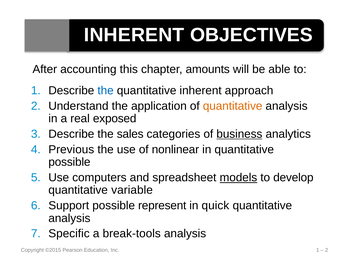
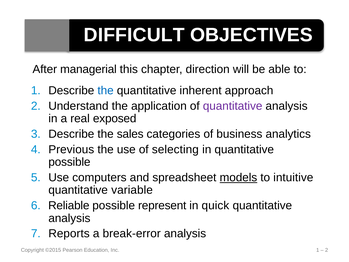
INHERENT: INHERENT -> DIFFICULT (134, 35)
accounting: accounting -> managerial (88, 69)
amounts: amounts -> direction (208, 69)
quantitative colour: orange -> purple (233, 106)
business underline: present -> none (239, 134)
nonlinear: nonlinear -> selecting (175, 149)
develop: develop -> intuitive (293, 177)
Support: Support -> Reliable (69, 205)
Specific: Specific -> Reports (69, 233)
break-tools: break-tools -> break-error (132, 233)
